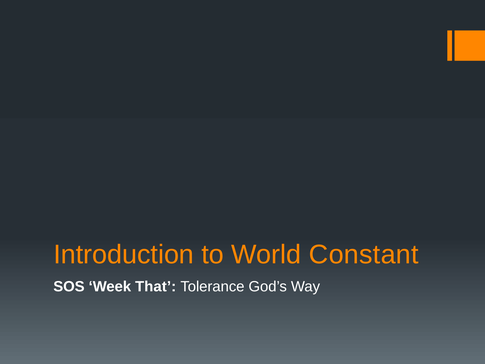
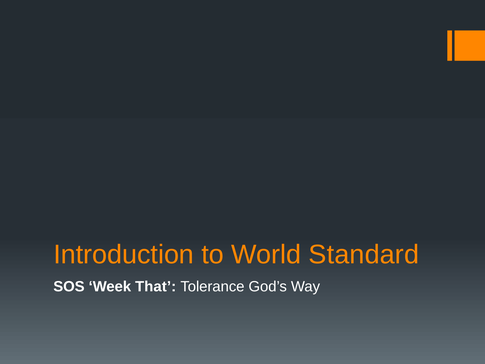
Constant: Constant -> Standard (364, 254)
